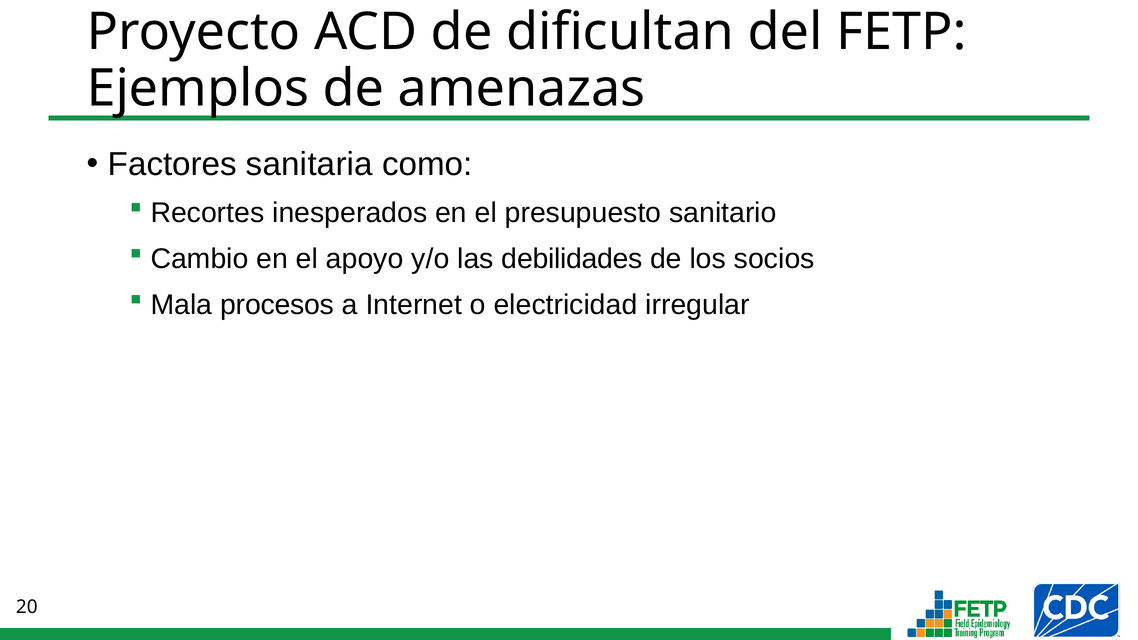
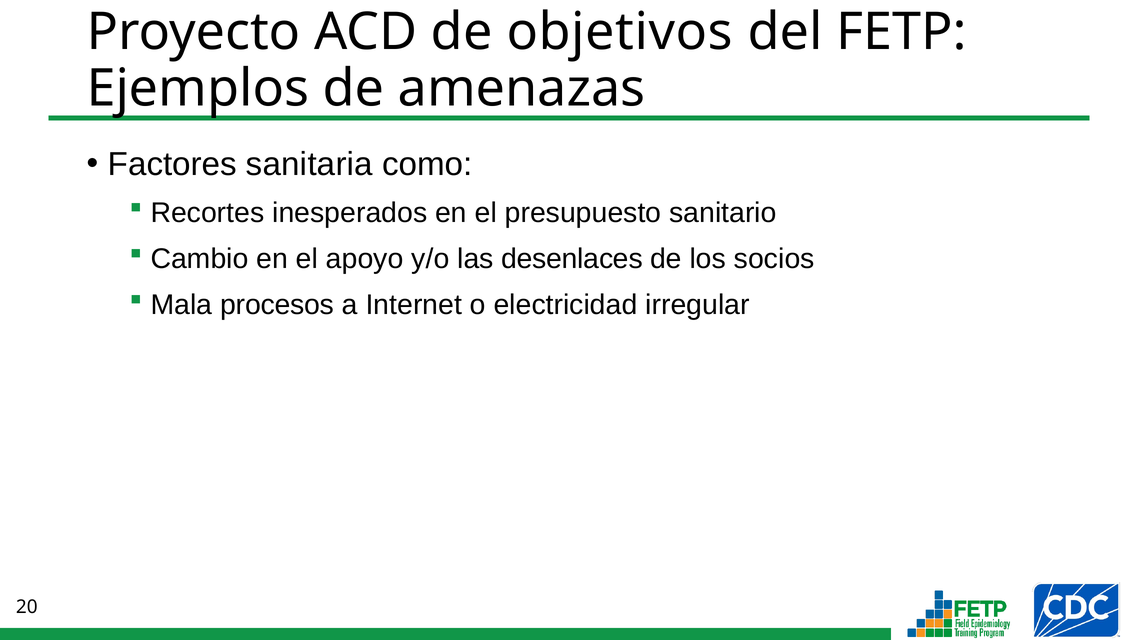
dificultan: dificultan -> objetivos (620, 32)
debilidades: debilidades -> desenlaces (572, 259)
